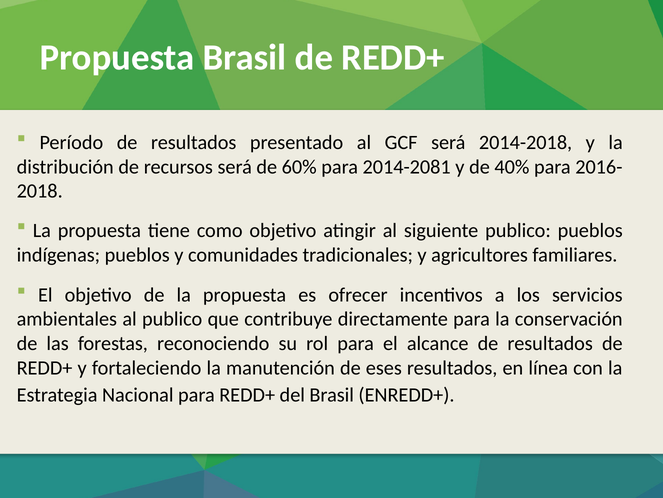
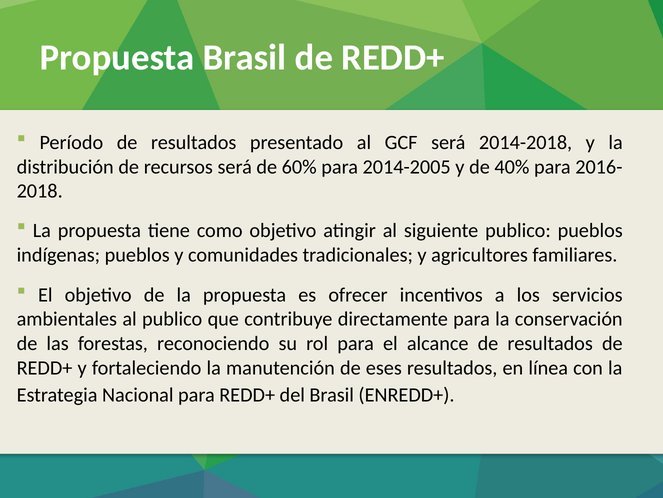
2014-2081: 2014-2081 -> 2014-2005 (407, 167)
